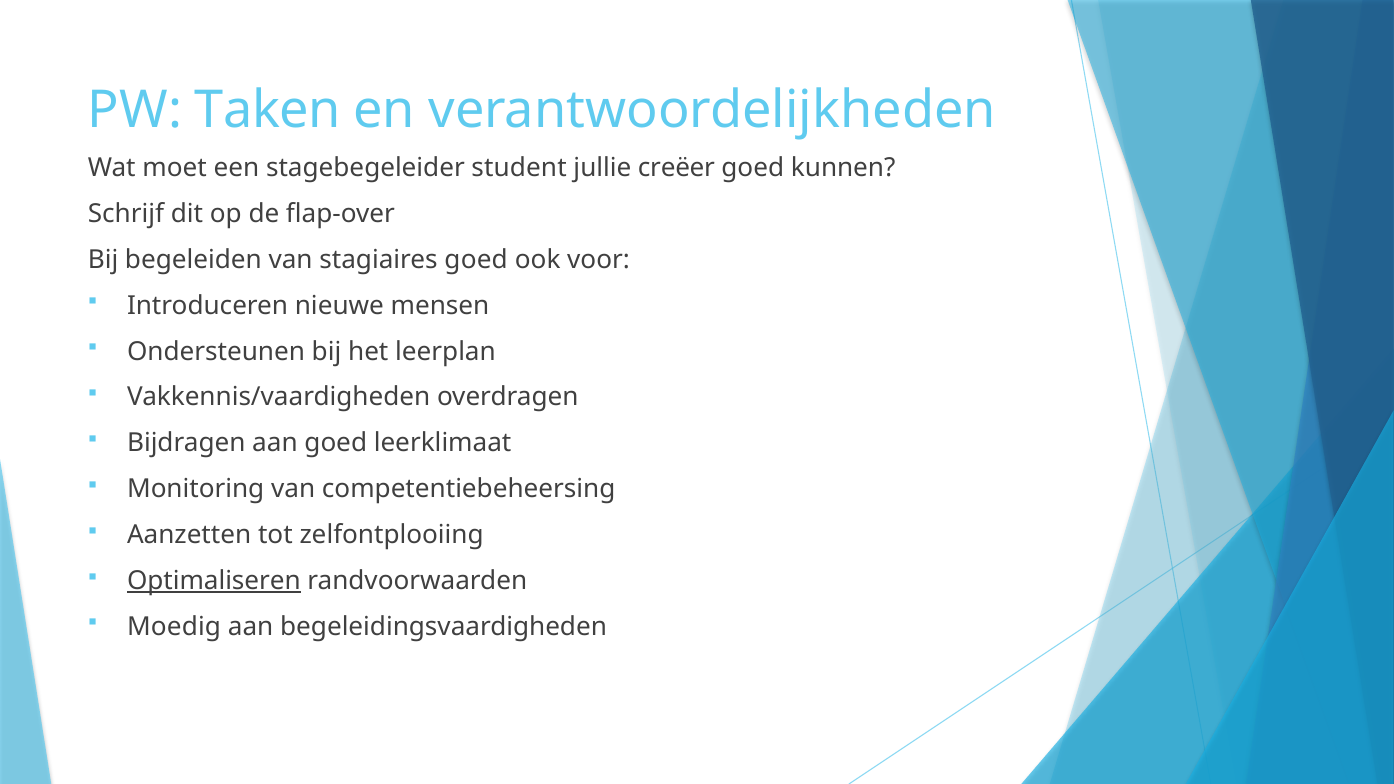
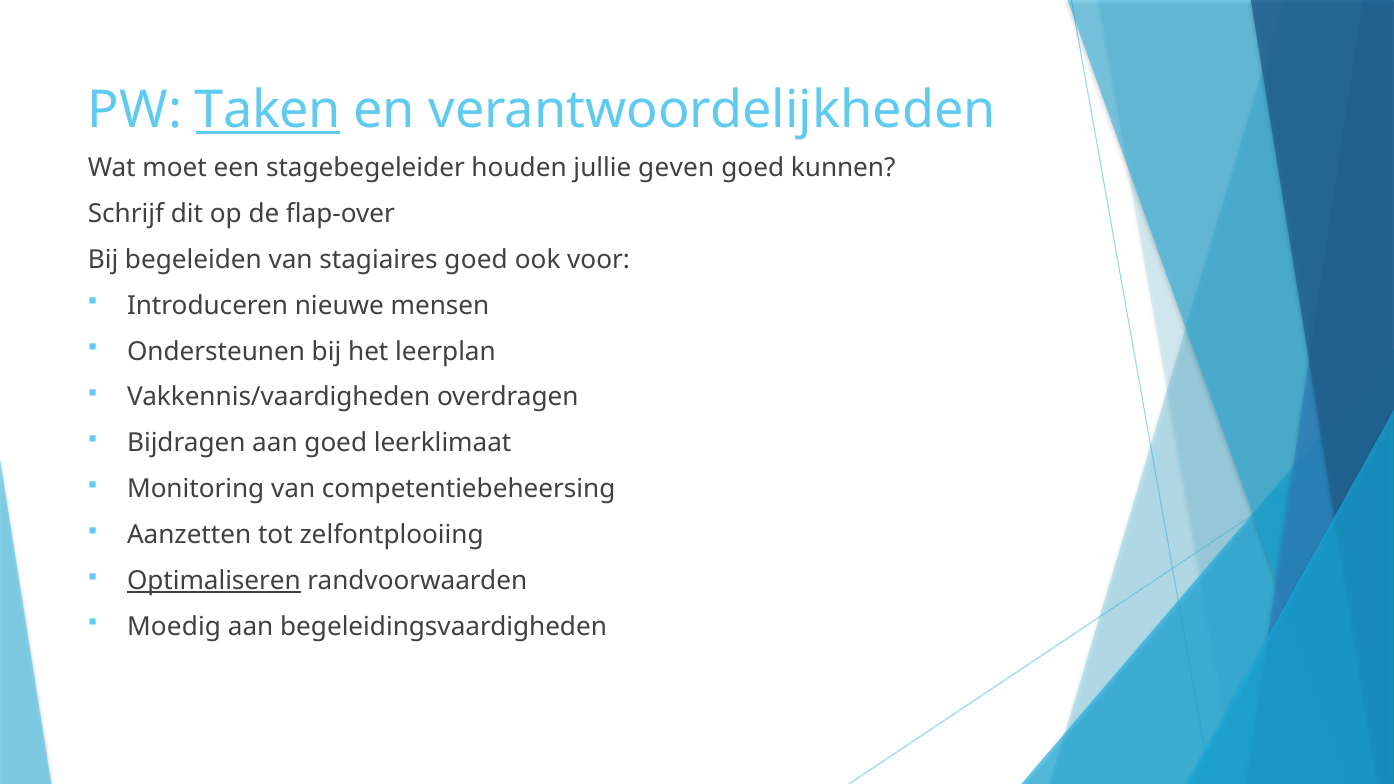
Taken underline: none -> present (268, 110)
student: student -> houden (519, 168)
creëer: creëer -> geven (676, 168)
